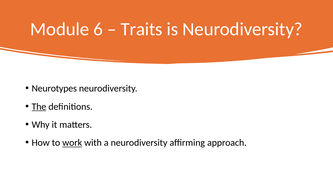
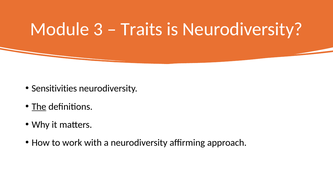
6: 6 -> 3 (98, 29)
Neurotypes: Neurotypes -> Sensitivities (54, 89)
work underline: present -> none (72, 143)
